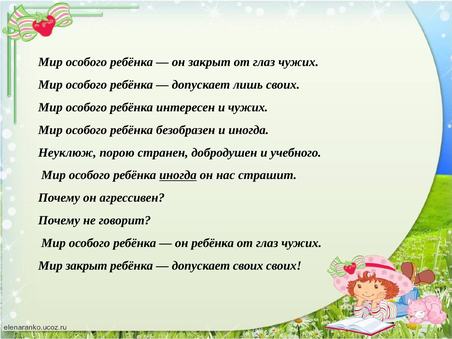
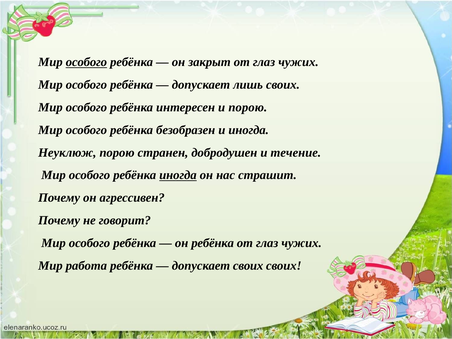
особого underline: none -> present (86, 62)
и чужих: чужих -> порою (248, 107)
учебного: учебного -> течение (296, 153)
Мир закрыт: закрыт -> работа (86, 266)
